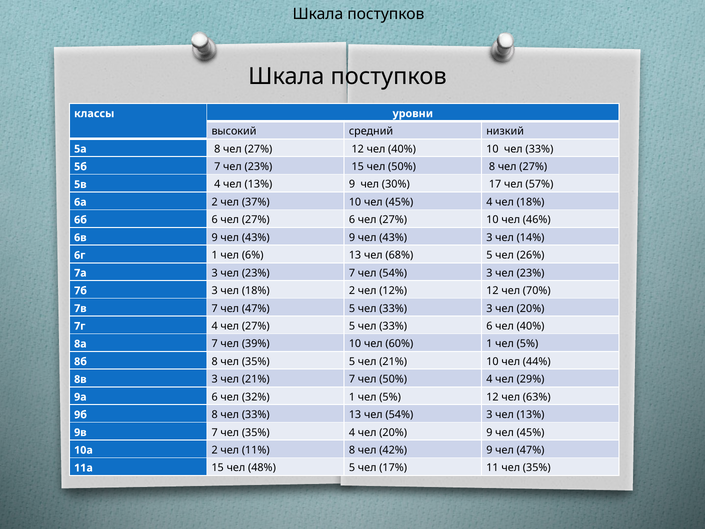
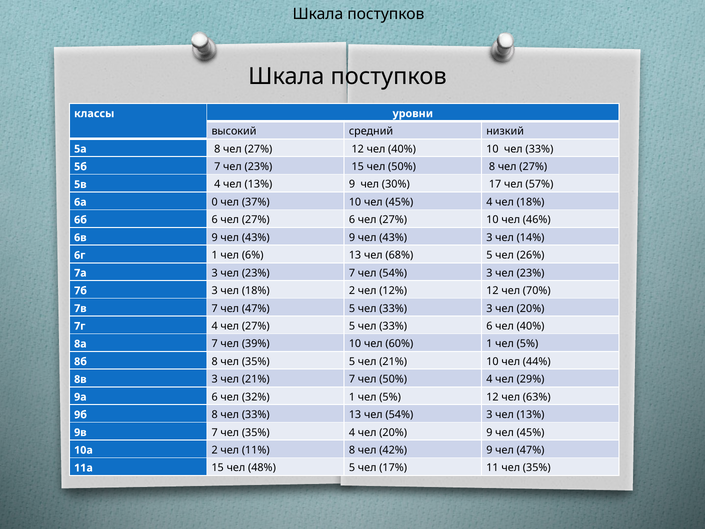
2: 2 -> 0 (215, 202)
